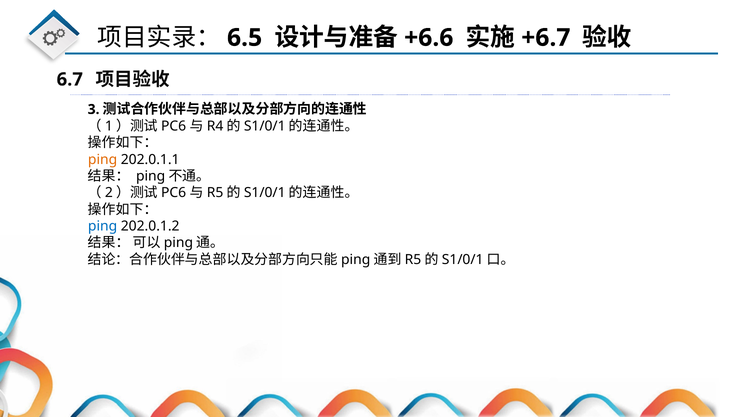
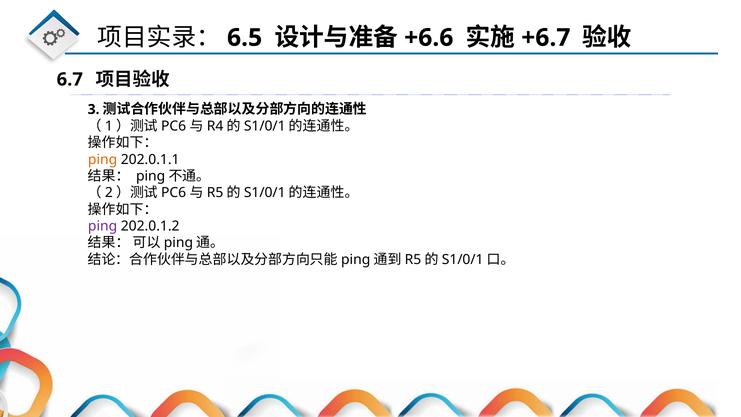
ping colour: blue -> purple (103, 226)
